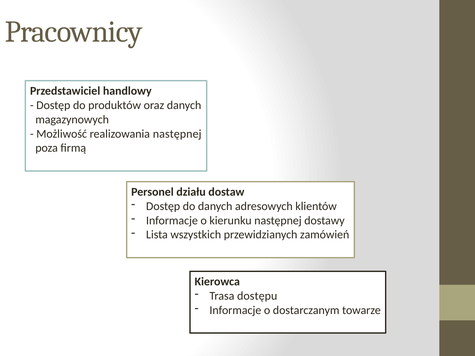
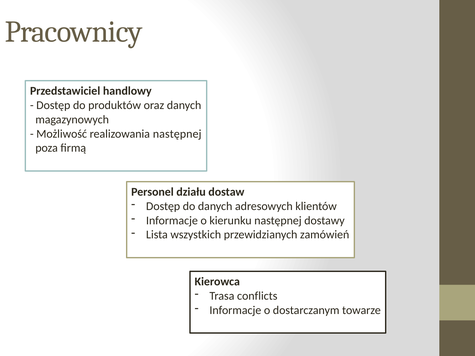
dostępu: dostępu -> conflicts (257, 296)
